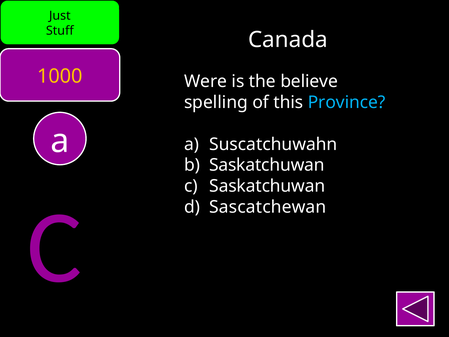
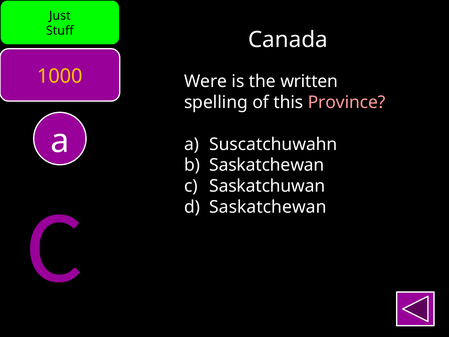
believe: believe -> written (309, 81)
Province colour: light blue -> pink (347, 102)
Saskatchuwan: Saskatchuwan -> Saskatchewan (267, 165)
Sascatchewan: Sascatchewan -> Saskatchewan (268, 207)
